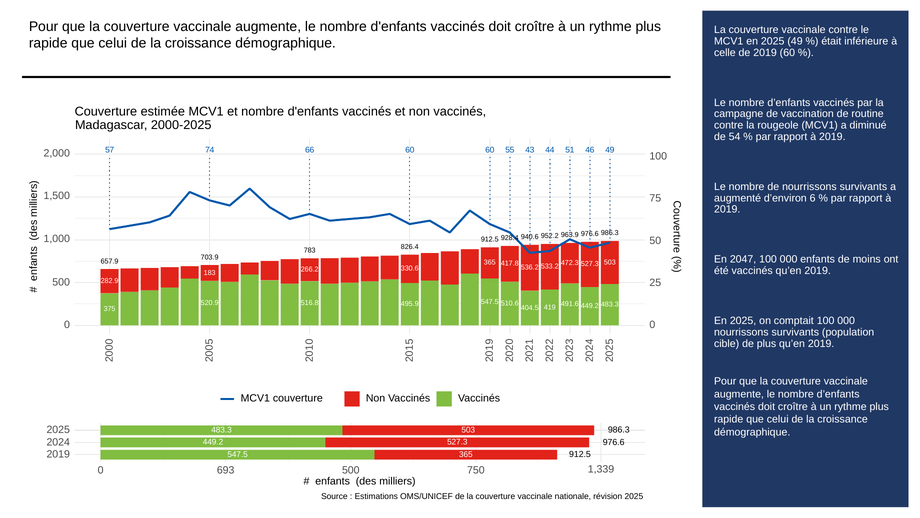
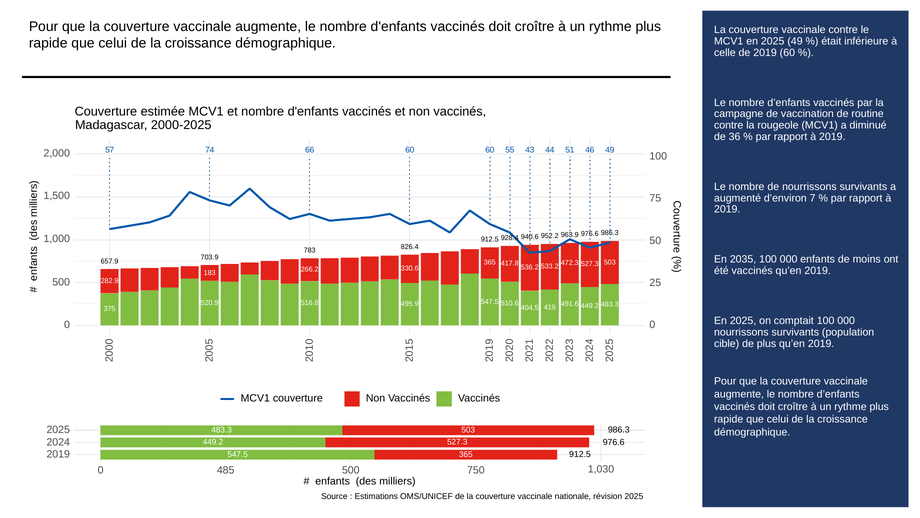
54: 54 -> 36 (735, 137)
6: 6 -> 7 (813, 198)
2047: 2047 -> 2035 (743, 259)
693: 693 -> 485 (226, 470)
1,339: 1,339 -> 1,030 (601, 469)
